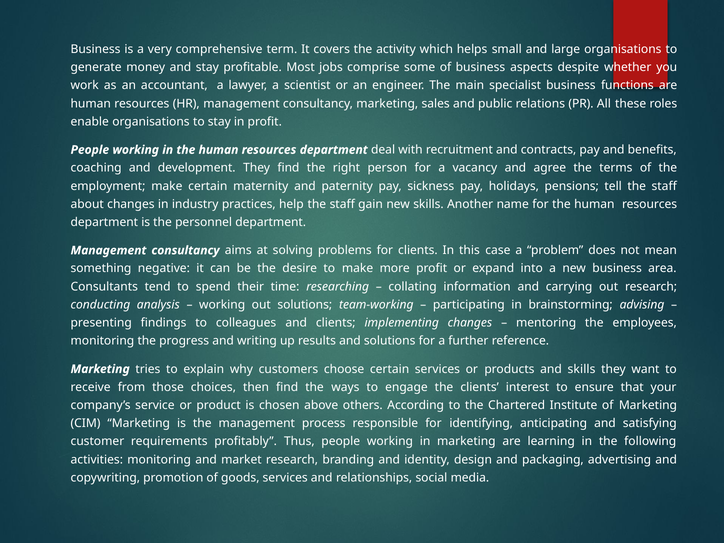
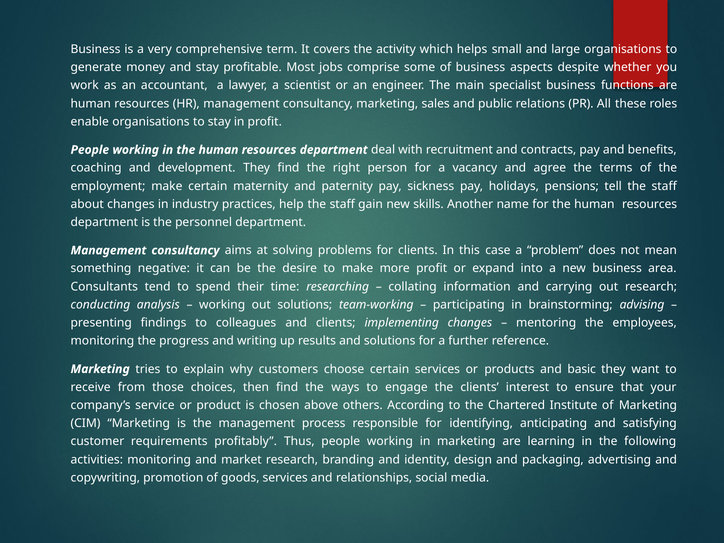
and skills: skills -> basic (582, 369)
